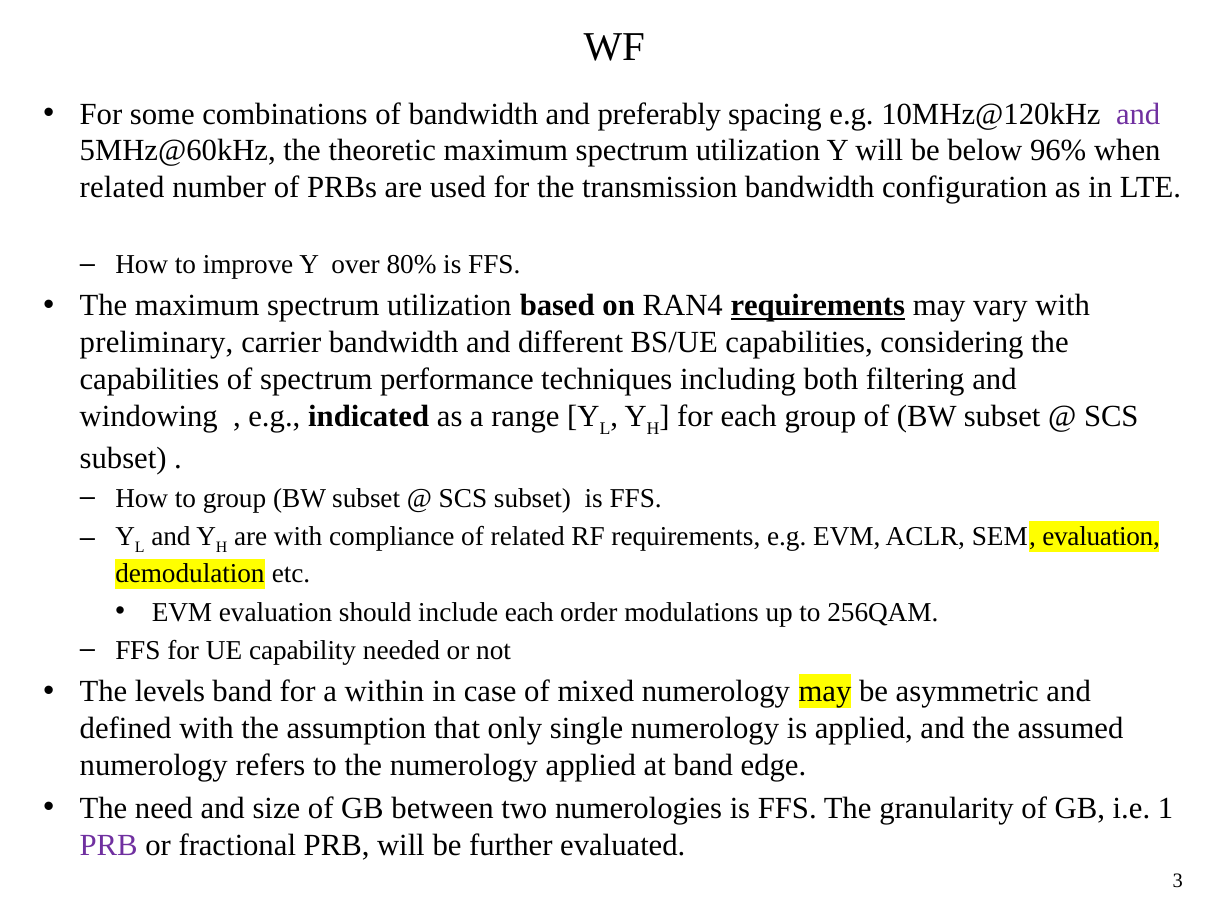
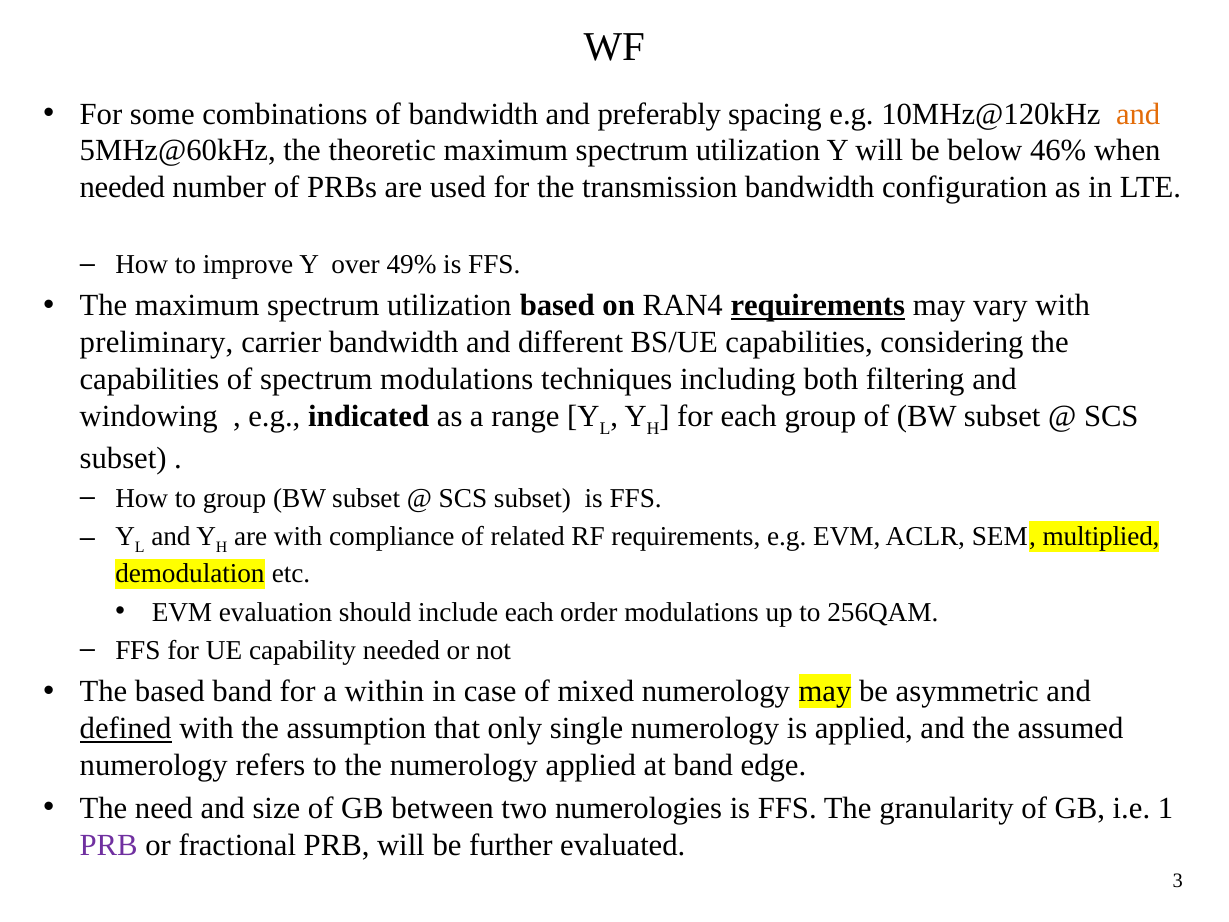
and colour: purple -> orange (1138, 114)
96%: 96% -> 46% (1058, 151)
related: related -> needed (122, 188)
80%: 80% -> 49% (412, 265)
spectrum performance: performance -> modulations (457, 380)
SEM evaluation: evaluation -> multiplied (1101, 537)
The levels: levels -> based (170, 691)
defined underline: none -> present (126, 728)
